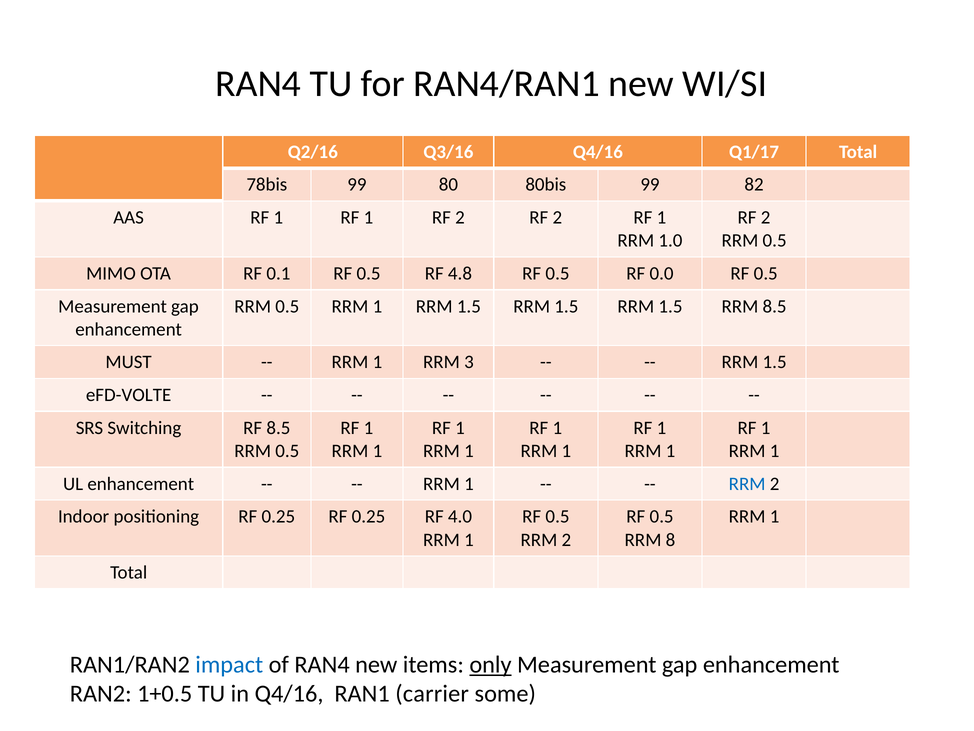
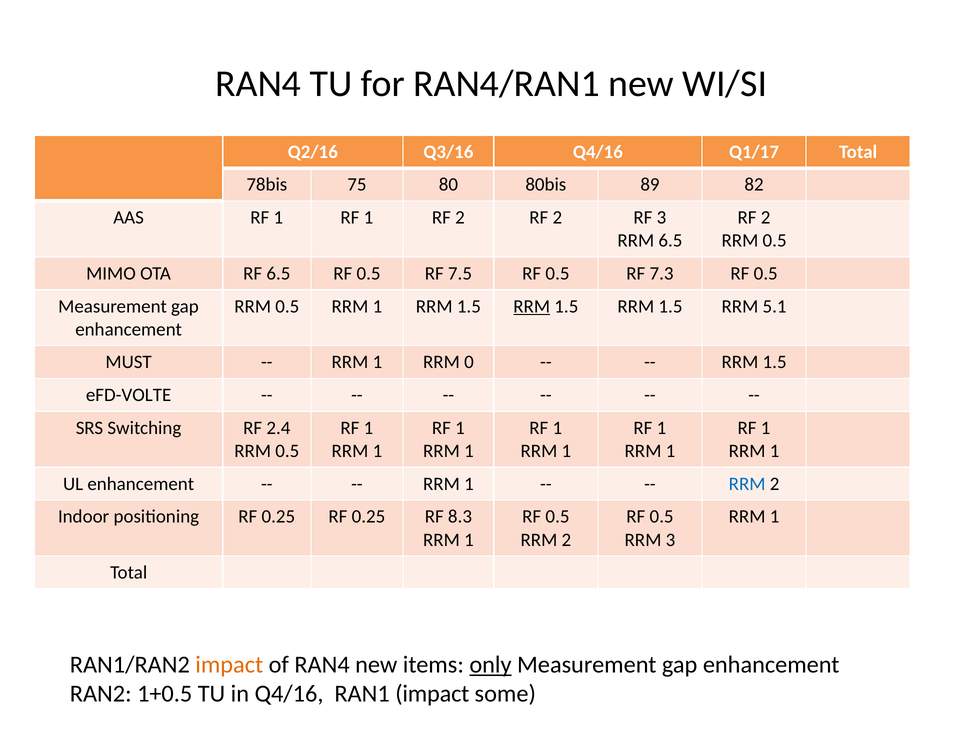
78bis 99: 99 -> 75 (357, 185)
80bis 99: 99 -> 89 (650, 185)
2 RF 1: 1 -> 3 (661, 217)
RRM 1.0: 1.0 -> 6.5 (670, 240)
RF 0.1: 0.1 -> 6.5 (278, 273)
4.8: 4.8 -> 7.5 (460, 273)
0.0: 0.0 -> 7.3 (662, 273)
RRM underline: none -> present (532, 306)
RRM 8.5: 8.5 -> 5.1 (775, 306)
3: 3 -> 0 (469, 362)
RF 8.5: 8.5 -> 2.4 (278, 428)
4.0: 4.0 -> 8.3 (460, 516)
RRM 8: 8 -> 3 (670, 539)
impact colour: blue -> orange (229, 664)
RAN1 carrier: carrier -> impact (432, 693)
